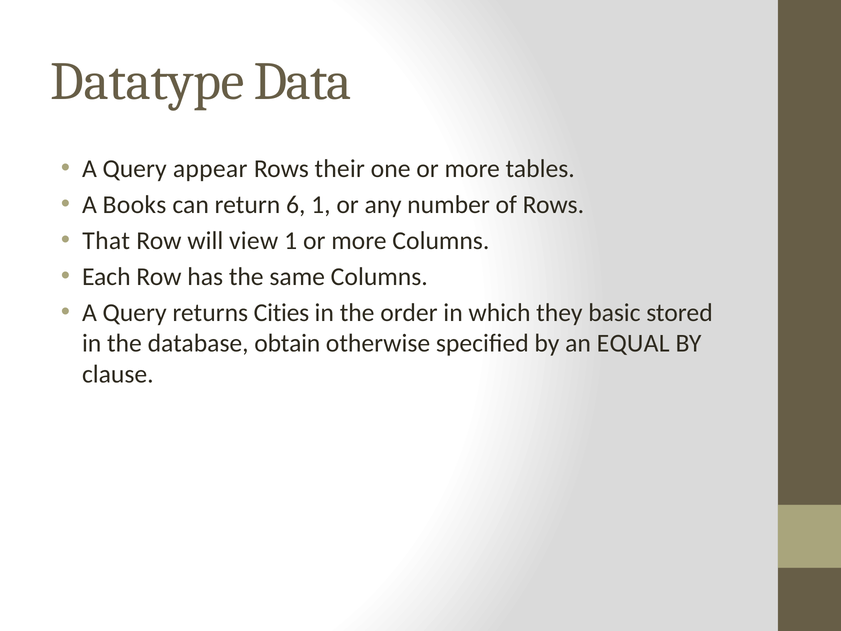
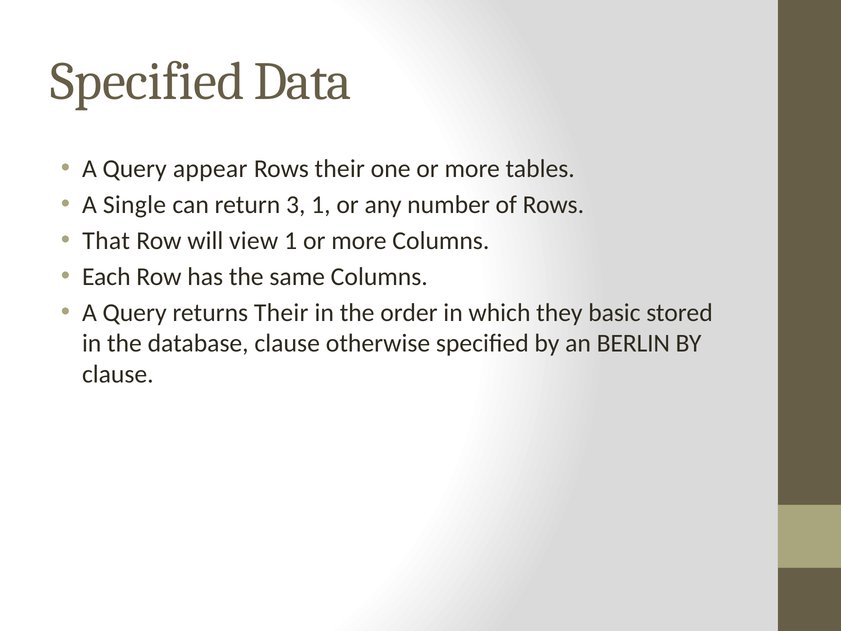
Datatype: Datatype -> Specified (147, 82)
Books: Books -> Single (135, 205)
6: 6 -> 3 (296, 205)
returns Cities: Cities -> Their (281, 312)
database obtain: obtain -> clause (287, 343)
EQUAL: EQUAL -> BERLIN (633, 343)
